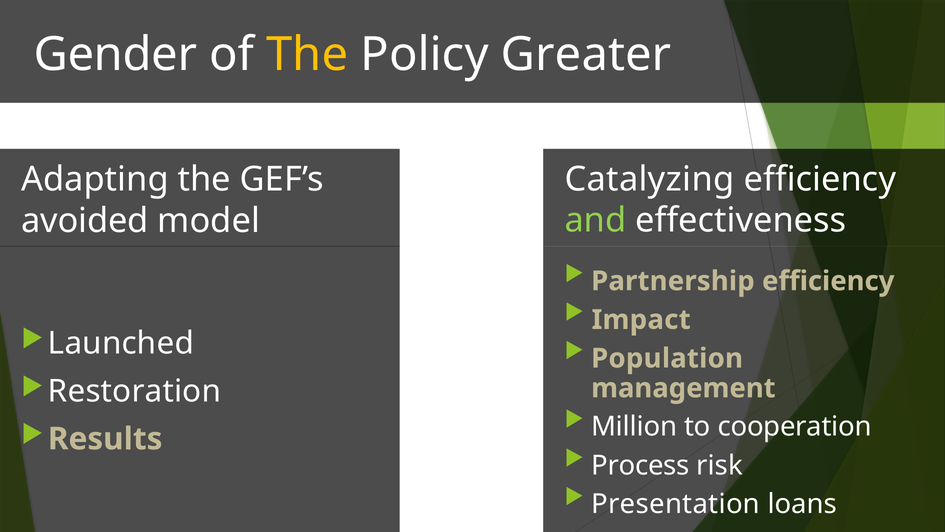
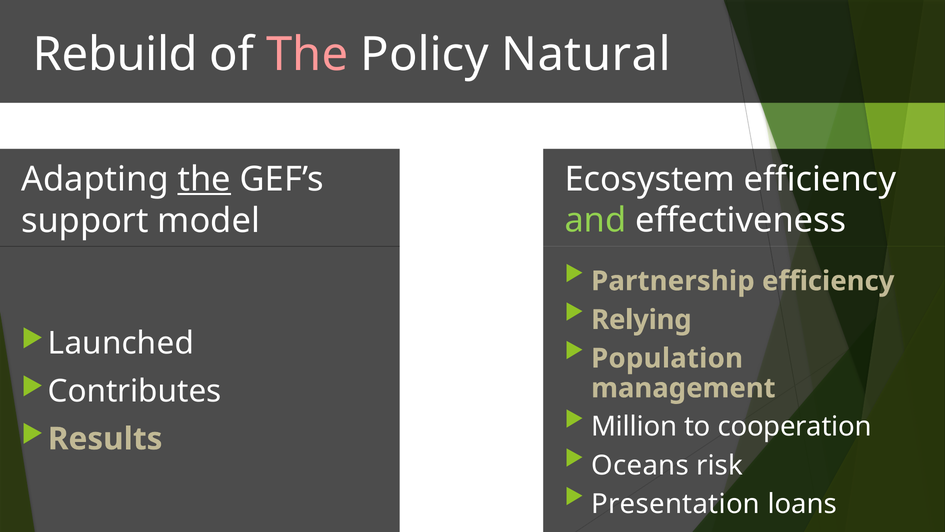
Gender: Gender -> Rebuild (115, 55)
The colour: yellow -> pink (307, 55)
Greater: Greater -> Natural (586, 55)
Catalyzing: Catalyzing -> Ecosystem (650, 179)
the underline: none -> present (204, 179)
avoided: avoided -> support (85, 221)
Impact: Impact -> Relying (641, 320)
Restoration: Restoration -> Contributes (135, 391)
Process: Process -> Oceans (640, 465)
